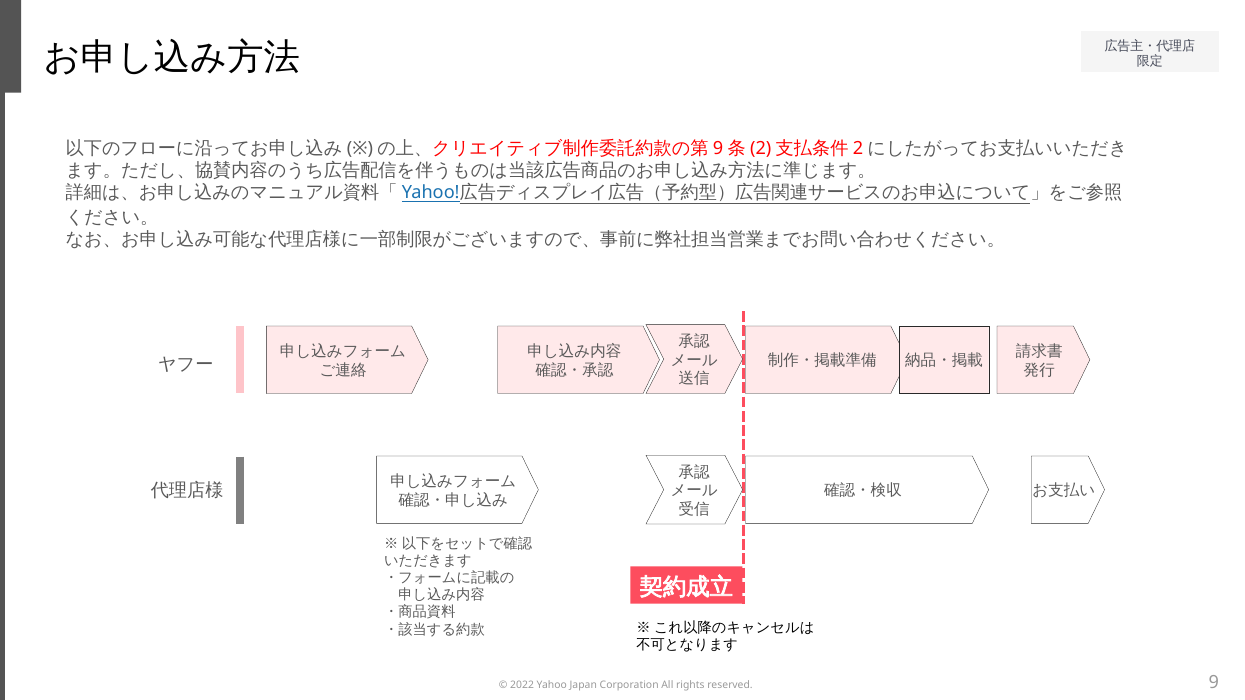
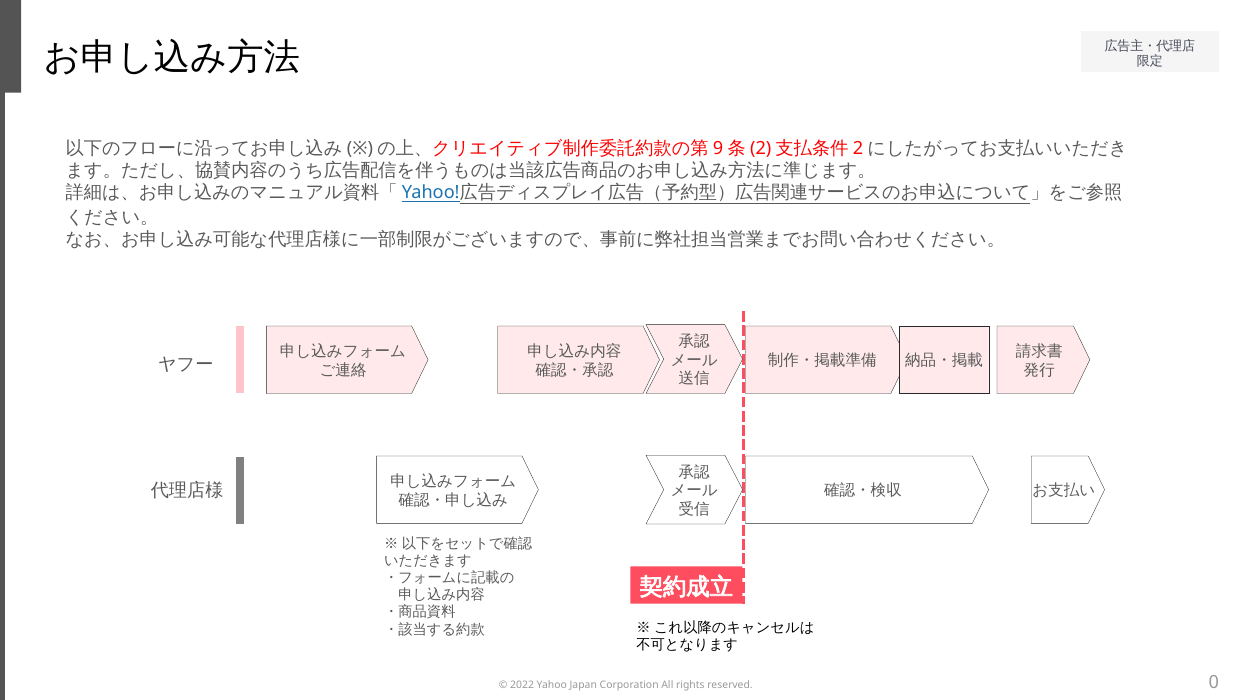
9: 9 -> 0 (1214, 683)
